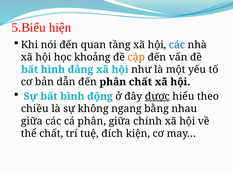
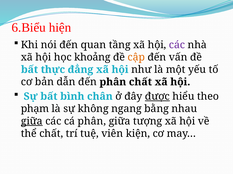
5.Biểu: 5.Biểu -> 6.Biểu (29, 28)
các colour: blue -> purple (177, 45)
hình: hình -> thực (53, 70)
động: động -> chân (100, 97)
chiều: chiều -> phạm (35, 109)
giữa underline: none -> present (32, 122)
chính: chính -> tượng (148, 122)
đích: đích -> viên (112, 134)
